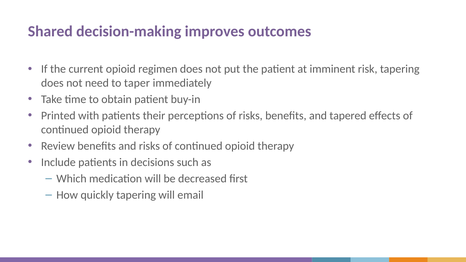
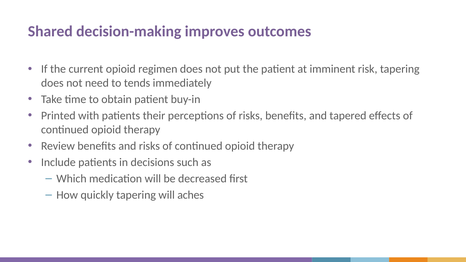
taper: taper -> tends (137, 83)
email: email -> aches (191, 195)
